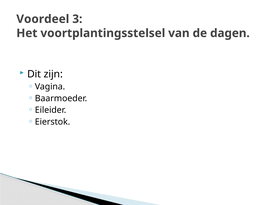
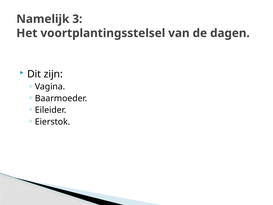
Voordeel: Voordeel -> Namelijk (43, 19)
